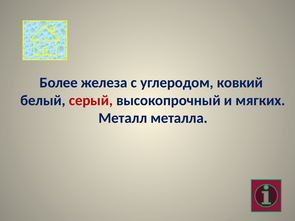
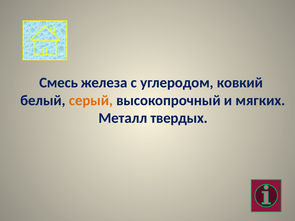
Более: Более -> Смесь (59, 83)
серый colour: red -> orange (91, 100)
металла: металла -> твердых (179, 118)
